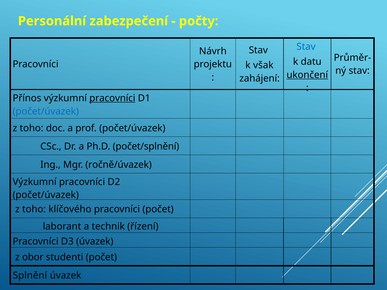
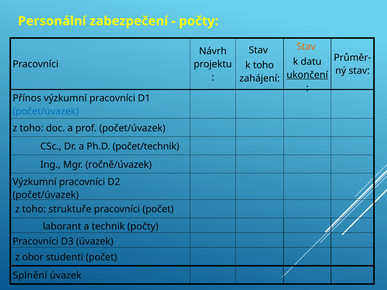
Stav colour: blue -> orange (306, 47)
k však: však -> toho (263, 65)
pracovníci underline: present -> none (112, 98)
počet/splnění: počet/splnění -> počet/technik (146, 146)
klíčového: klíčového -> struktuře (70, 209)
technik řízení: řízení -> počty (143, 227)
